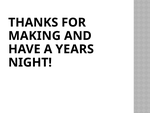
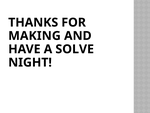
YEARS: YEARS -> SOLVE (75, 49)
